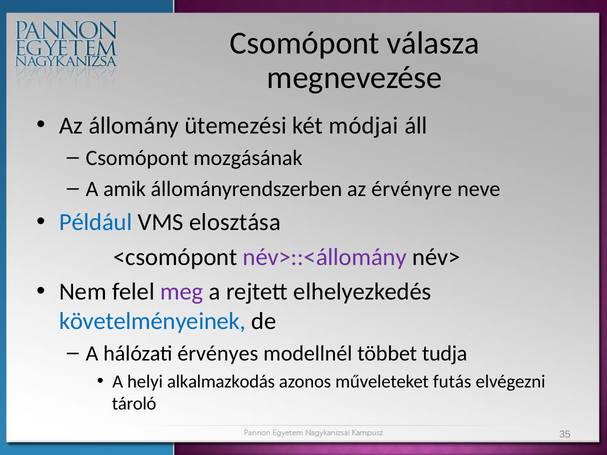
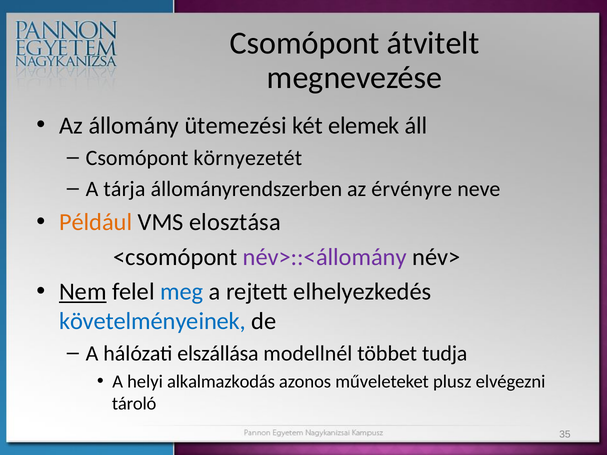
válasza: válasza -> átvitelt (433, 43)
módjai: módjai -> elemek (364, 126)
mozgásának: mozgásának -> környezetét (248, 158)
amik: amik -> tárja (124, 189)
Például colour: blue -> orange (96, 222)
Nem underline: none -> present (83, 292)
meg colour: purple -> blue (182, 292)
érvényes: érvényes -> elszállása (218, 354)
futás: futás -> plusz (452, 382)
